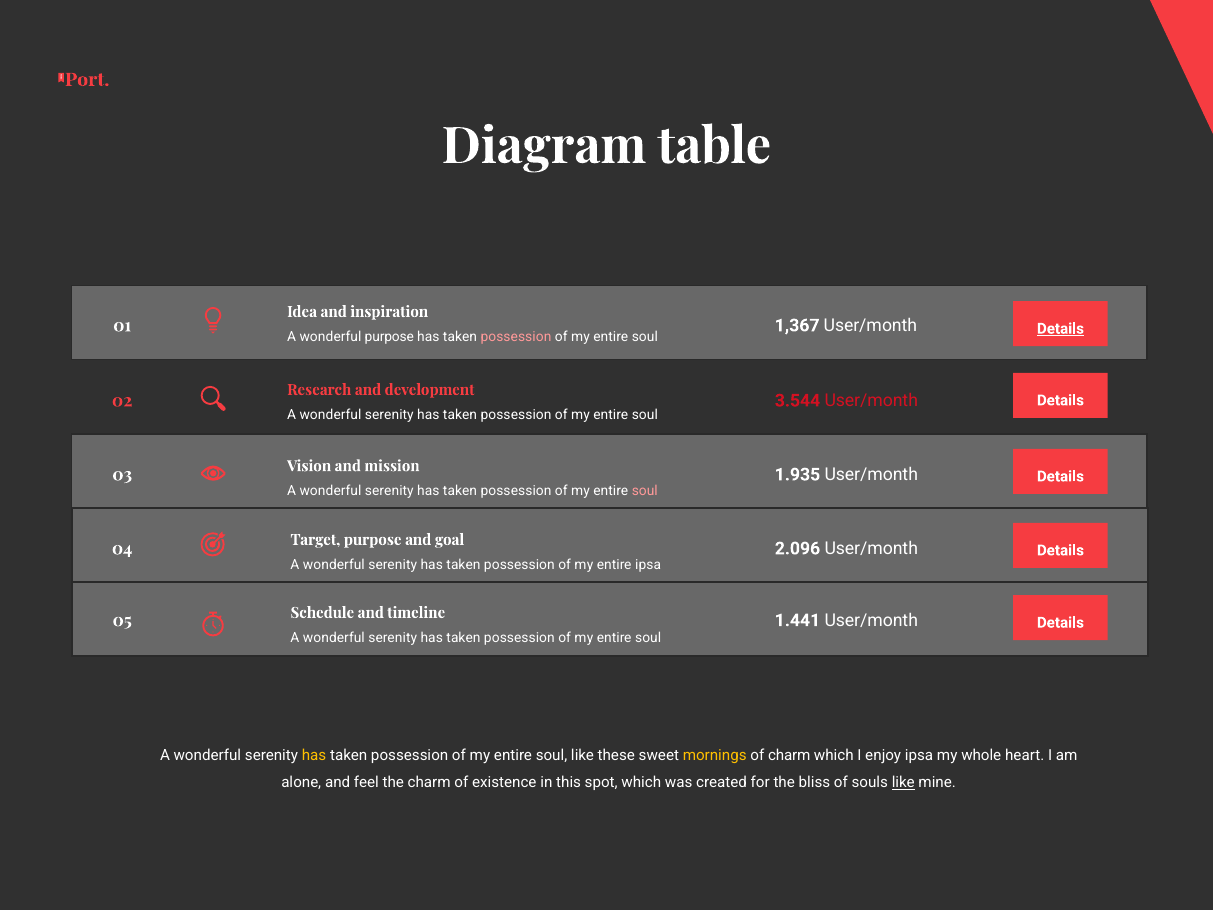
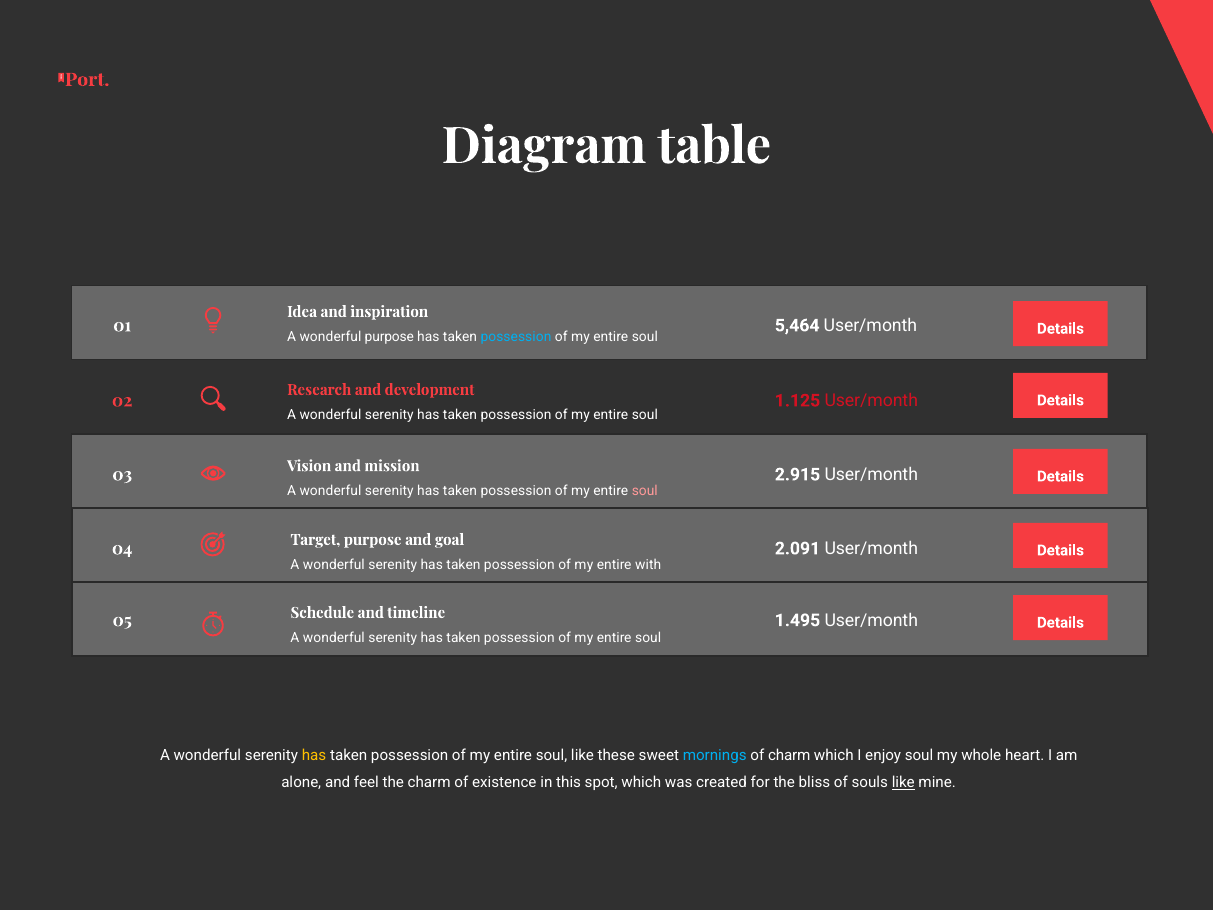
1,367: 1,367 -> 5,464 (797, 325)
Details underline: present -> none (1060, 329)
possession colour: pink -> light blue (516, 337)
3.544: 3.544 -> 1.125 (797, 401)
1.935: 1.935 -> 2.915 (797, 474)
2.096: 2.096 -> 2.091 (797, 548)
entire ipsa: ipsa -> with (648, 565)
1.441: 1.441 -> 1.495 (797, 620)
mornings colour: yellow -> light blue (715, 755)
enjoy ipsa: ipsa -> soul (919, 755)
